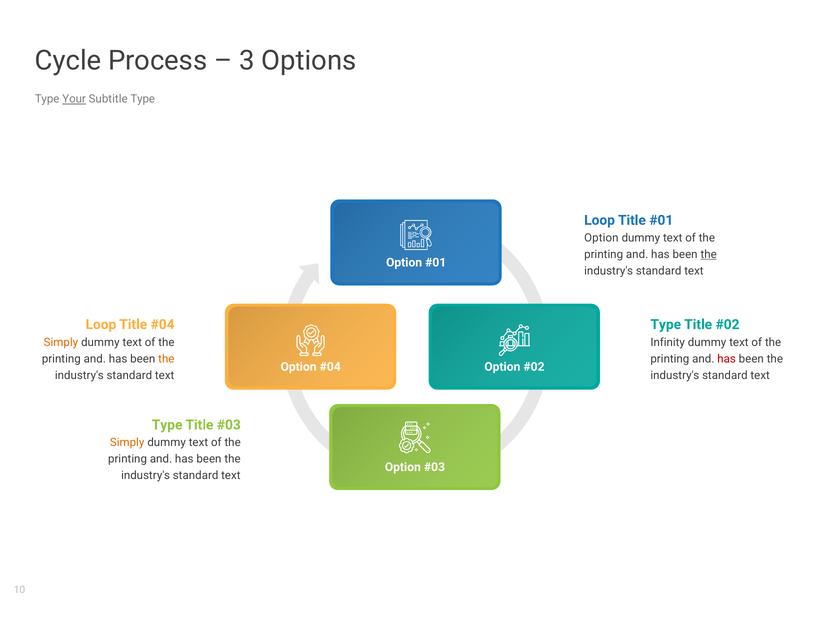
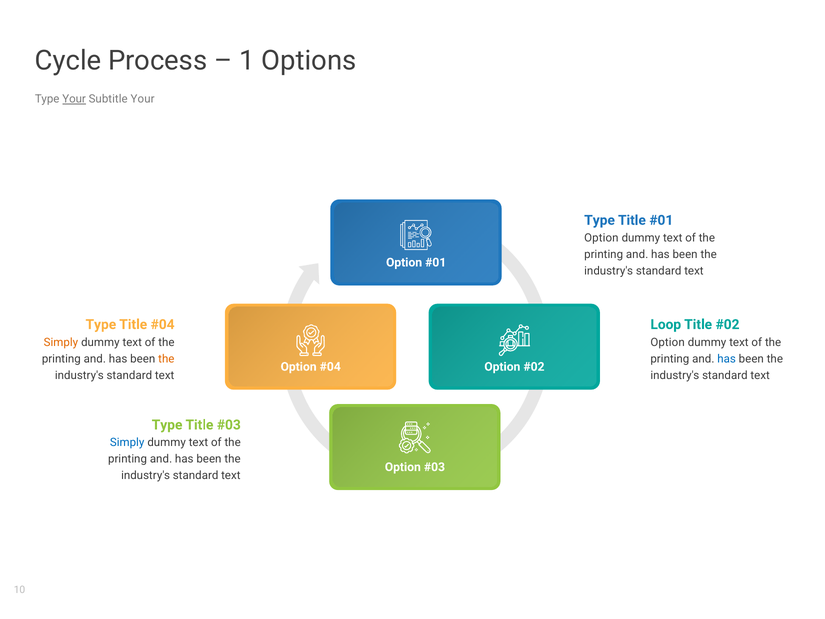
3: 3 -> 1 (247, 61)
Subtitle Type: Type -> Your (143, 99)
Loop: Loop -> Type (600, 220)
the underline: present -> none (709, 254)
Loop: Loop -> Type (101, 324)
Type: Type -> Loop (666, 324)
Infinity: Infinity -> Option (668, 342)
has colour: red -> blue (727, 359)
Simply colour: orange -> blue (127, 442)
